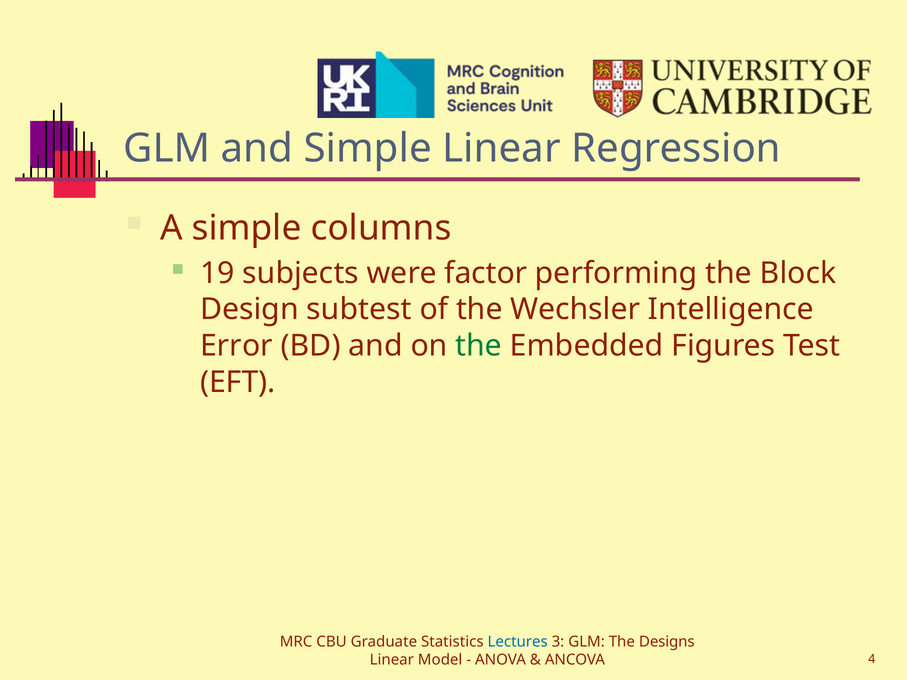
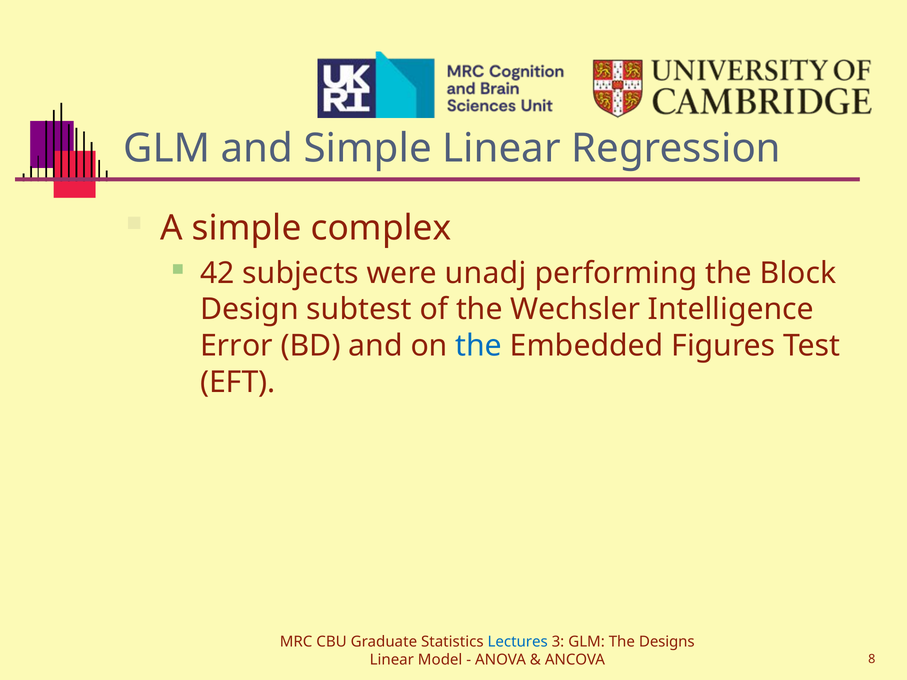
columns: columns -> complex (381, 228)
19: 19 -> 42 (217, 273)
factor: factor -> unadj (486, 273)
the colour: green -> blue (479, 346)
4: 4 -> 8 (872, 659)
